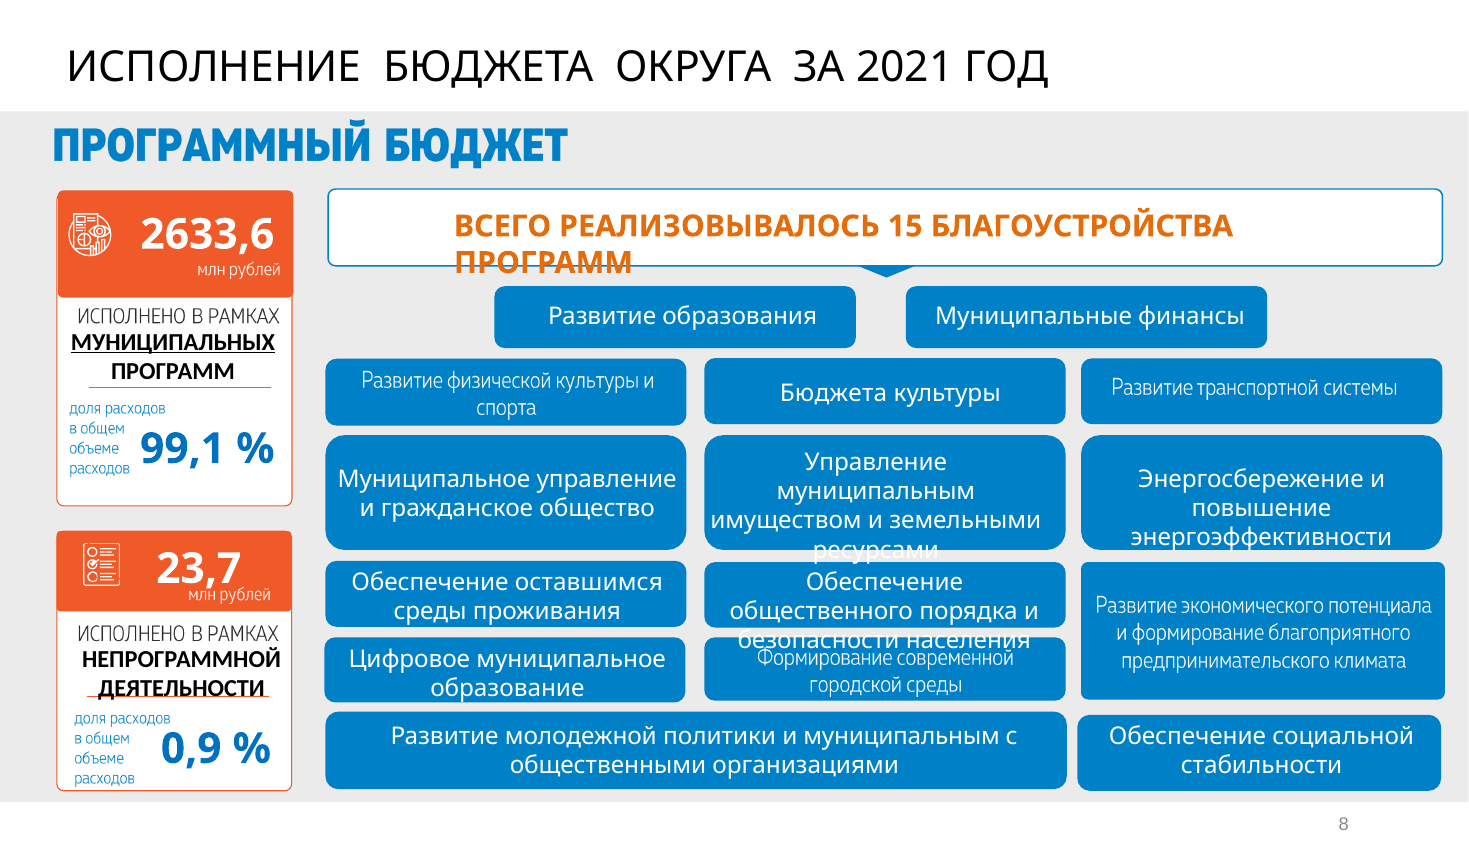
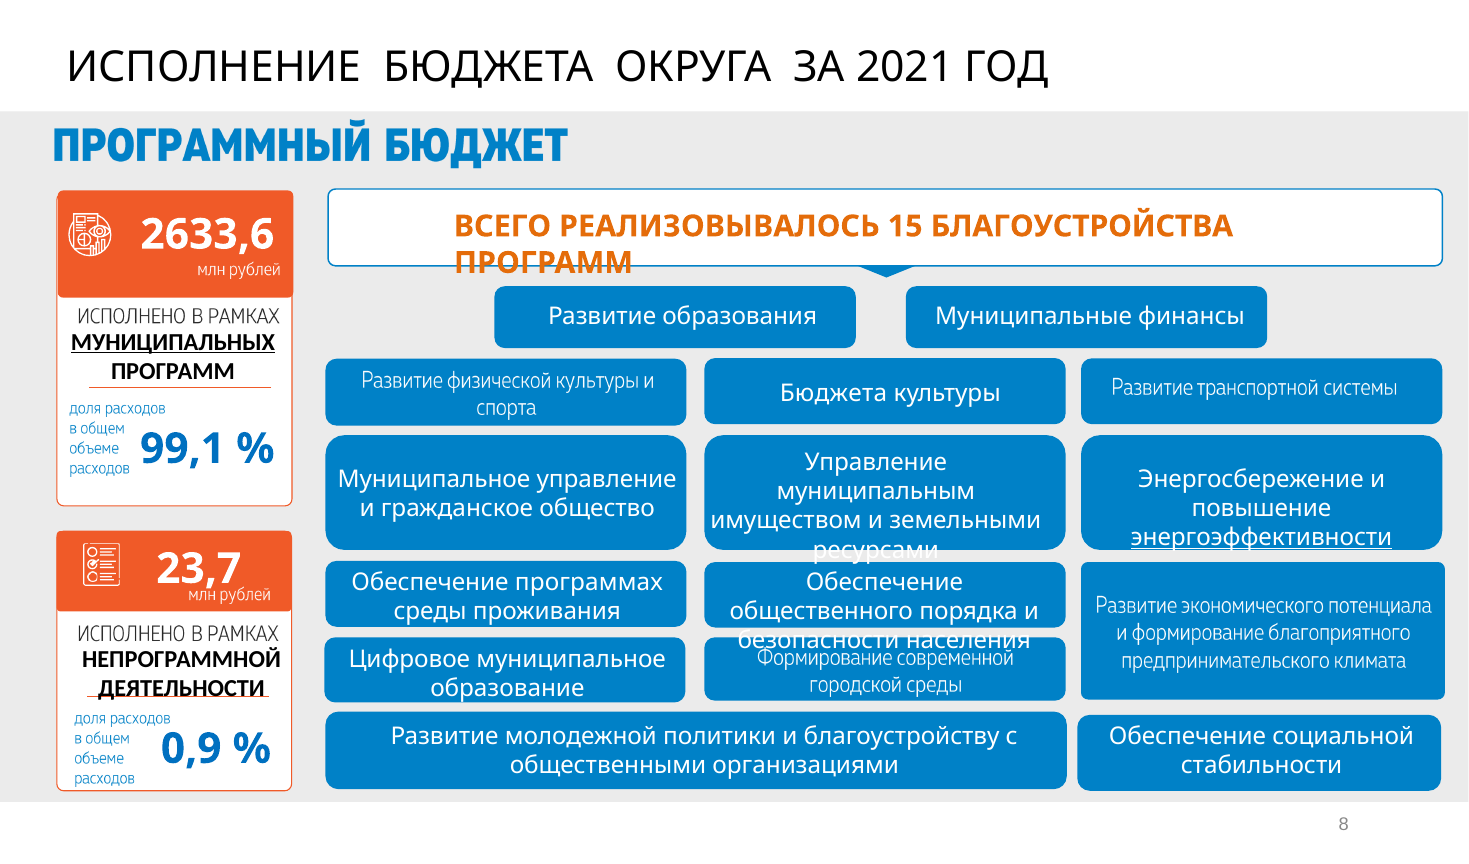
энергоэффективности underline: none -> present (1262, 538)
оставшимся: оставшимся -> программах (589, 582)
и муниципальным: муниципальным -> благоустройству (902, 737)
